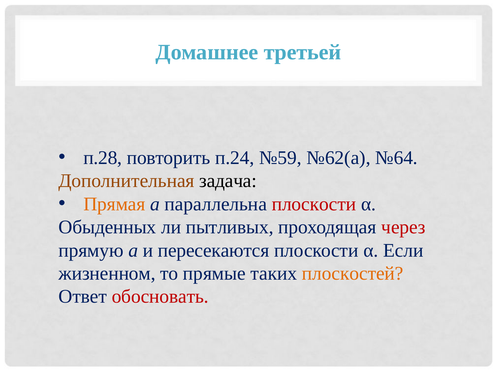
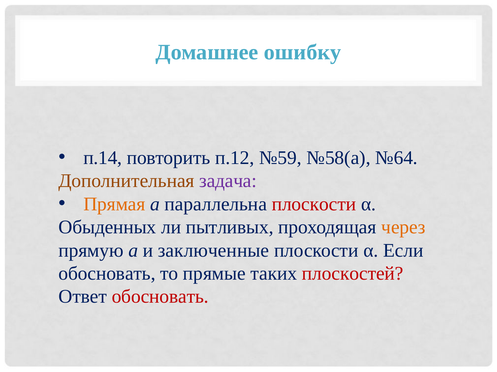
третьей: третьей -> ошибку (303, 52)
п.28: п.28 -> п.14 (103, 158)
п.24: п.24 -> п.12 (235, 158)
№62(а: №62(а -> №58(а (339, 158)
задача colour: black -> purple (228, 181)
через colour: red -> orange (403, 228)
пересекаются: пересекаются -> заключенные (214, 251)
жизненном: жизненном -> обосновать (107, 274)
плоскостей colour: orange -> red (353, 274)
